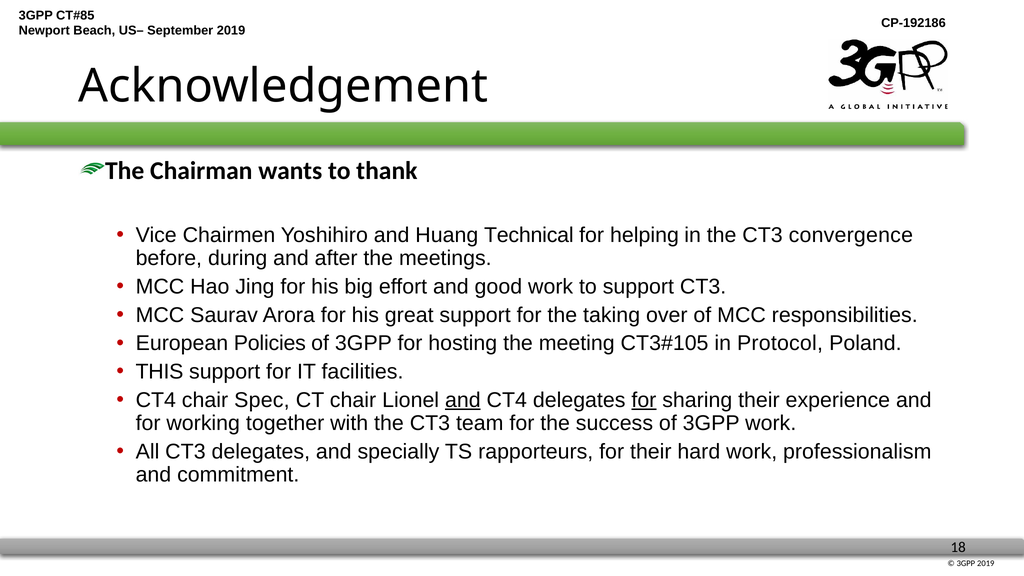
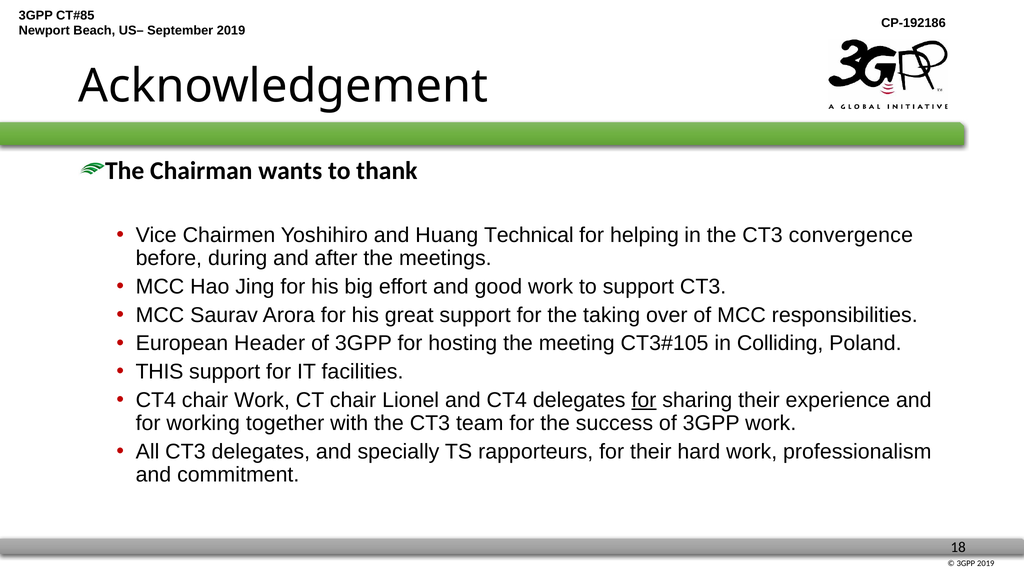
Policies: Policies -> Header (270, 343)
Protocol: Protocol -> Colliding (780, 343)
chair Spec: Spec -> Work (262, 400)
and underline: present -> none (463, 400)
